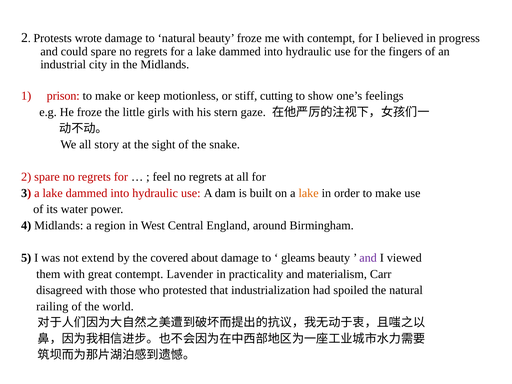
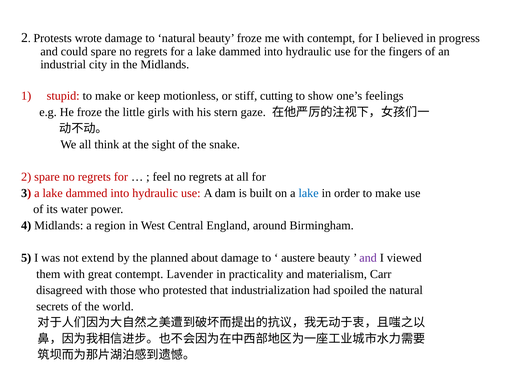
prison: prison -> stupid (63, 96)
story: story -> think (107, 145)
lake colour: orange -> blue (309, 193)
covered: covered -> planned (169, 258)
gleams: gleams -> austere (298, 258)
railing: railing -> secrets (52, 306)
